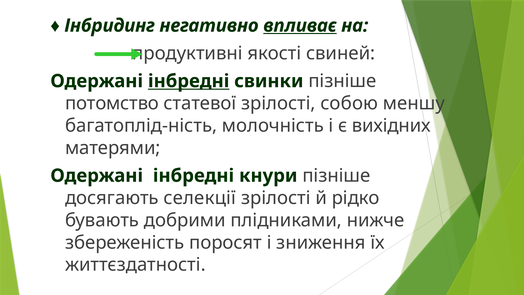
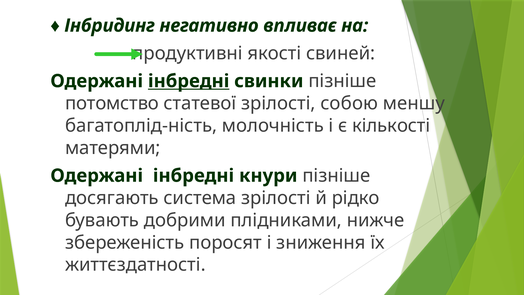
впливає underline: present -> none (300, 26)
вихідних: вихідних -> кількості (391, 126)
селекції: селекції -> система (200, 198)
